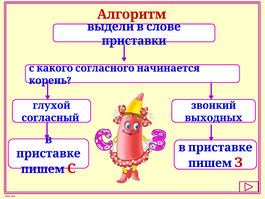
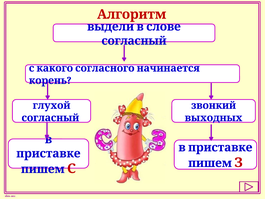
приставки: приставки -> согласный (134, 41)
